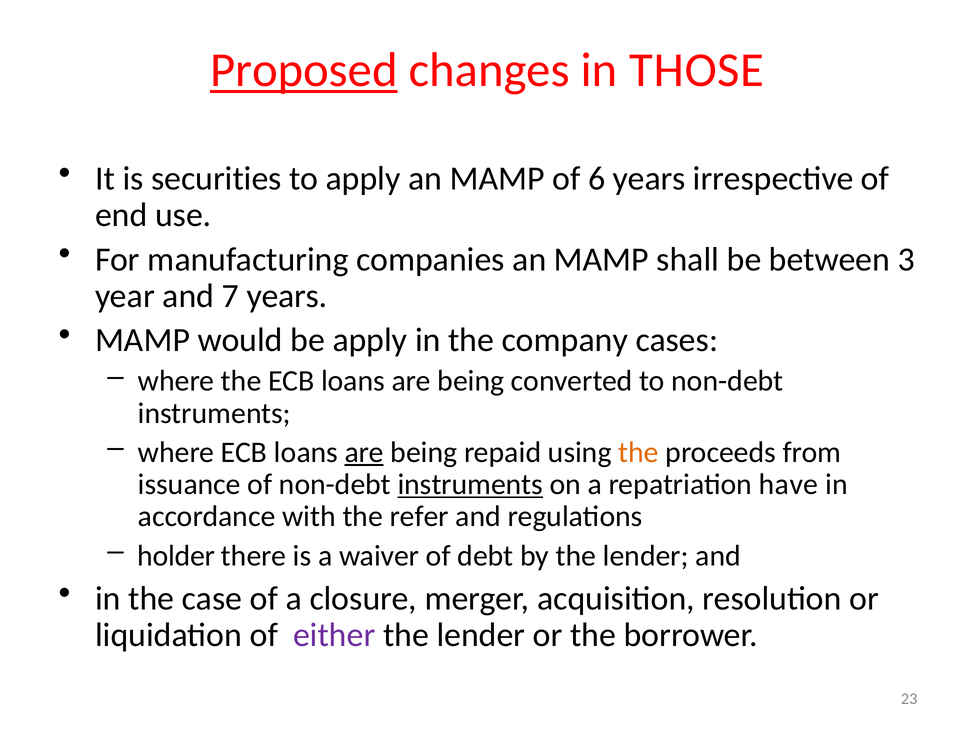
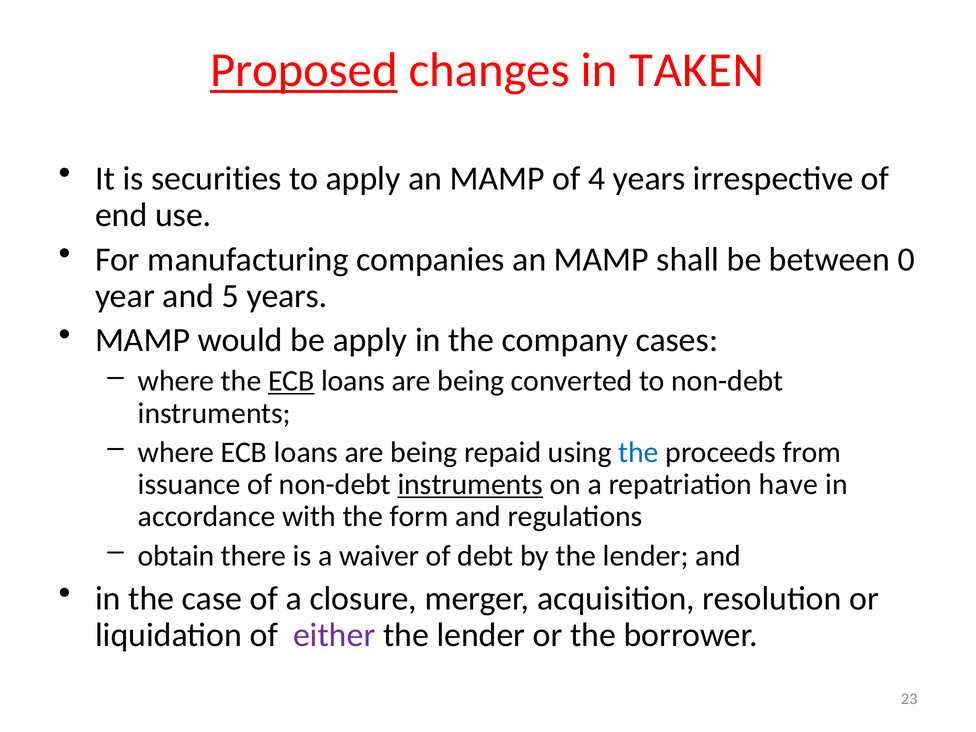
THOSE: THOSE -> TAKEN (697, 70)
6: 6 -> 4 (597, 178)
3: 3 -> 0 (906, 259)
7: 7 -> 5 (230, 296)
ECB underline: none -> present (291, 381)
are underline: present -> none (364, 452)
the colour: orange -> blue (638, 452)
refer: refer -> form (419, 517)
holder: holder -> obtain (176, 556)
